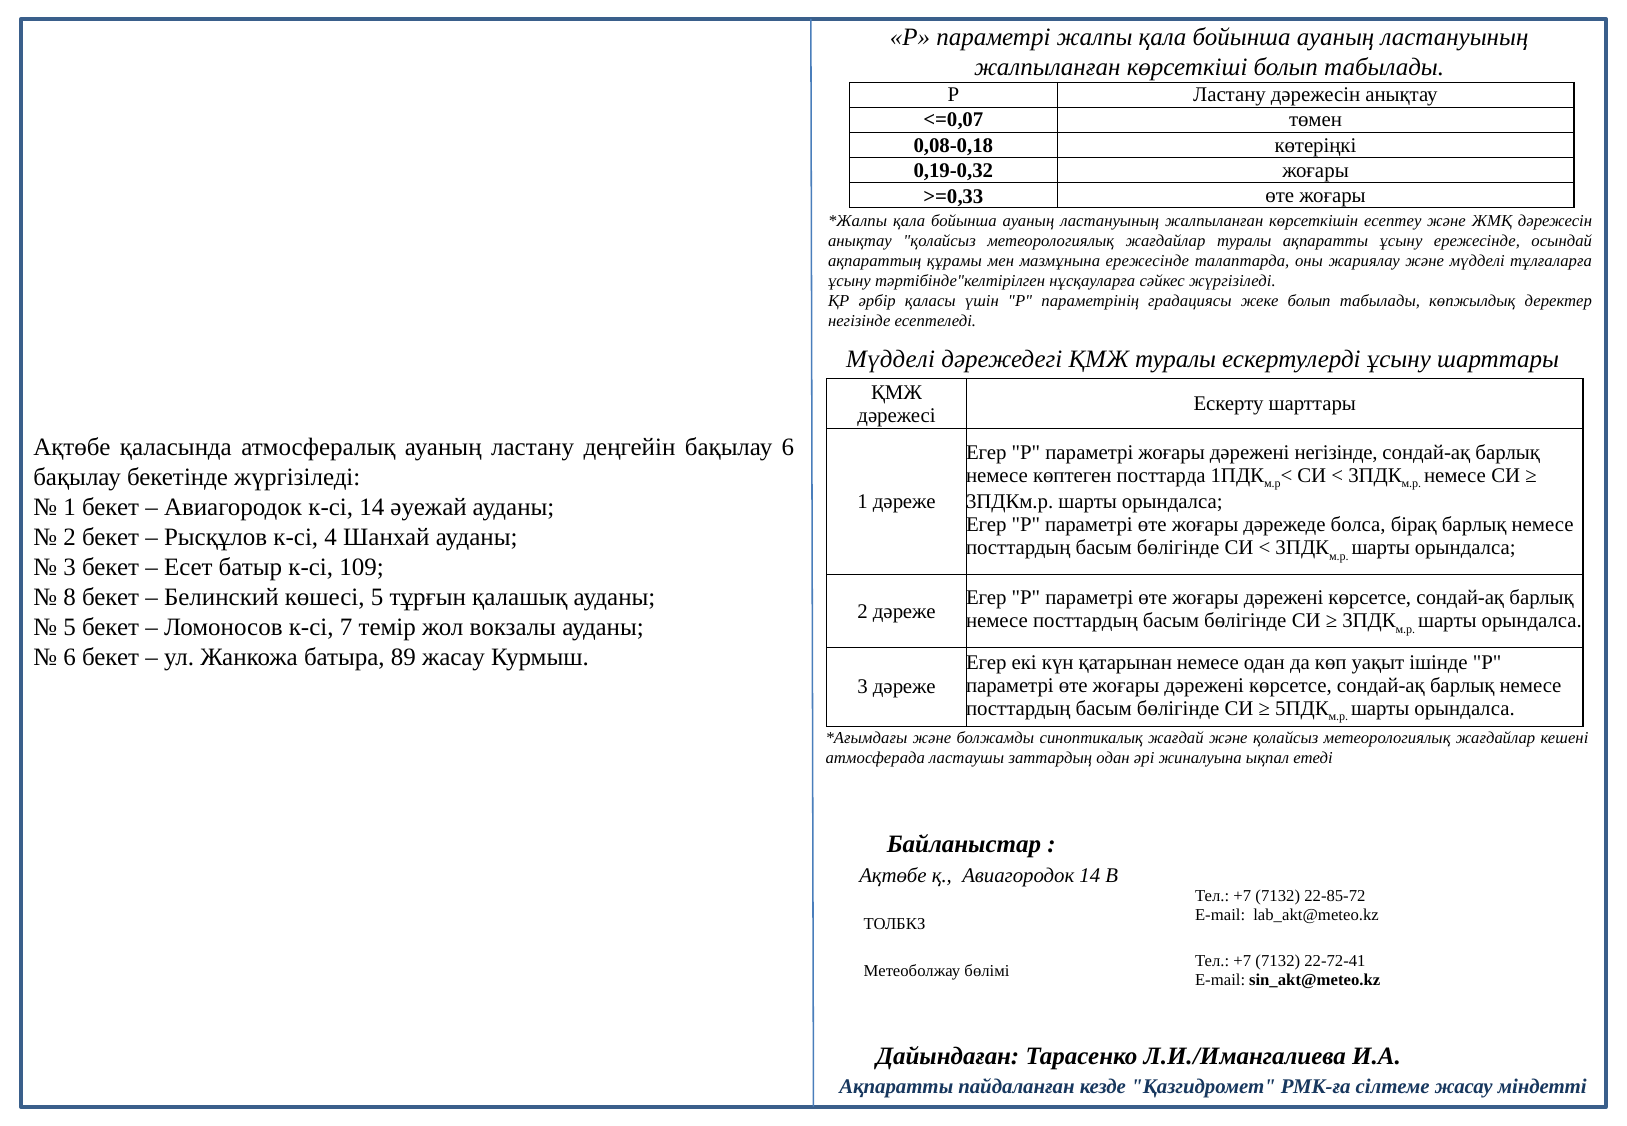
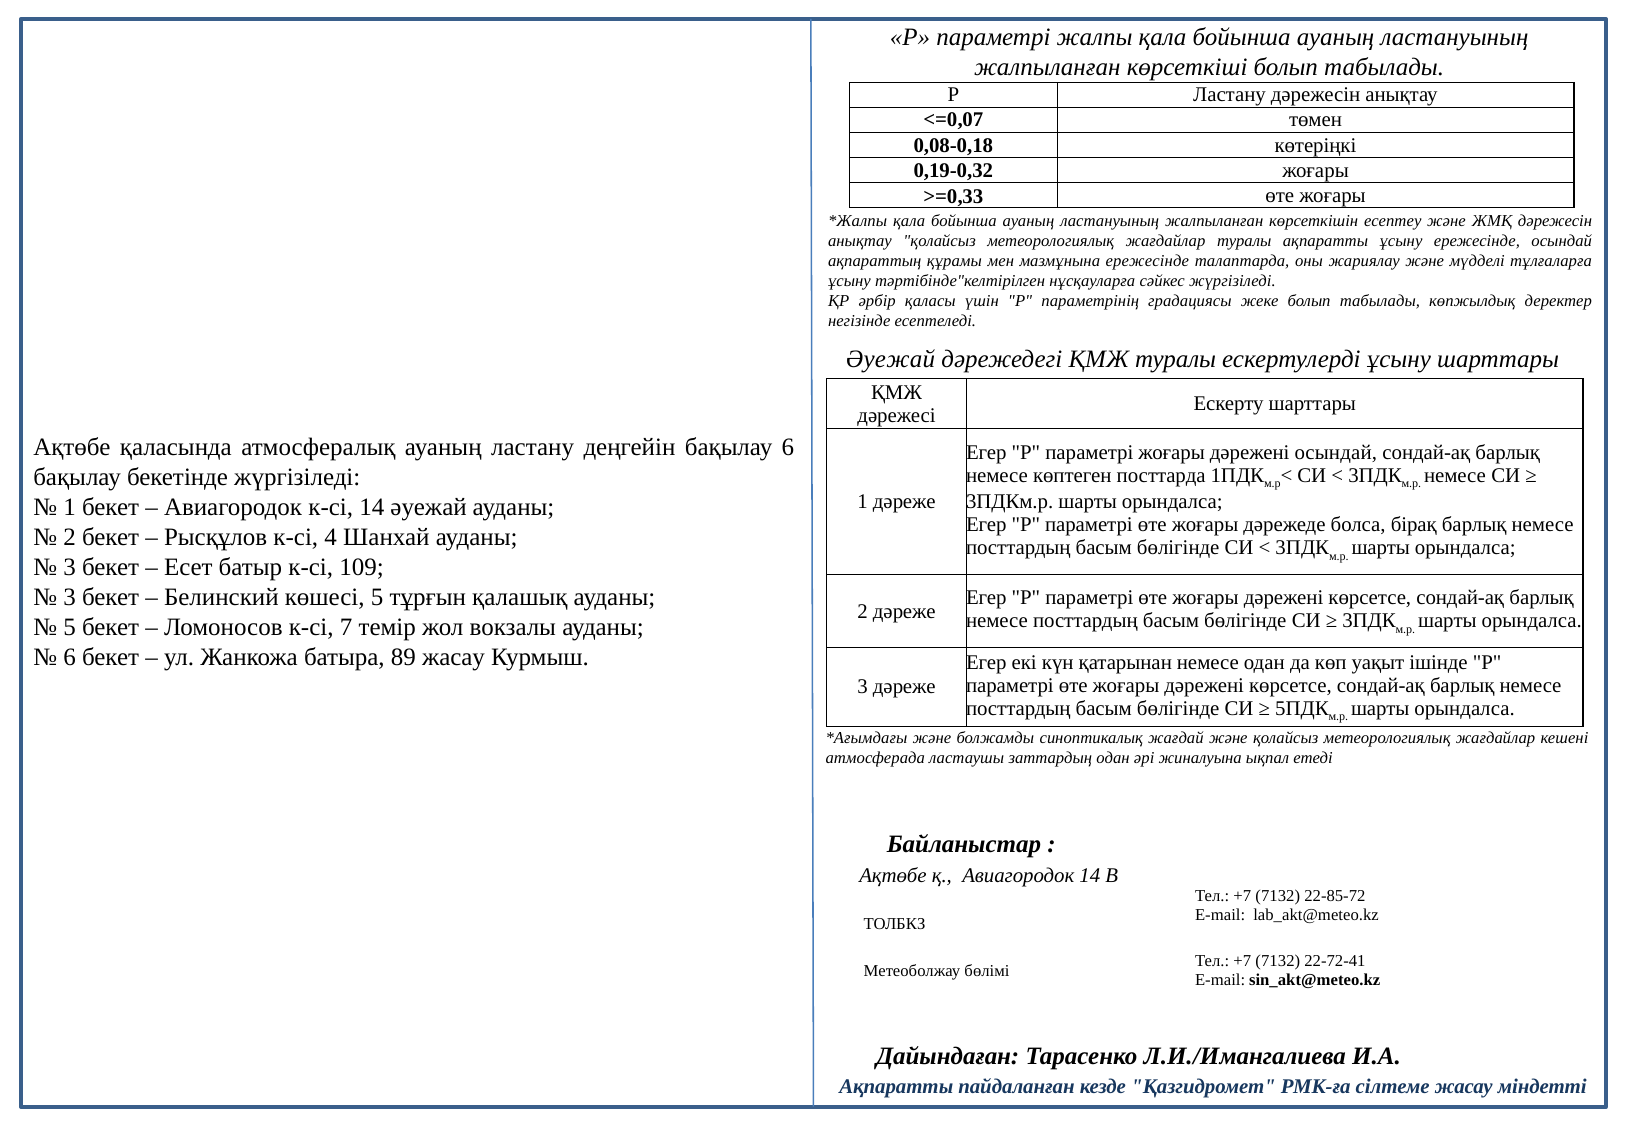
Мүдделі: Мүдделі -> Әуежай (891, 359)
дәрежені негізінде: негізінде -> осындай (1336, 453)
8: 8 -> 3 (70, 597)
